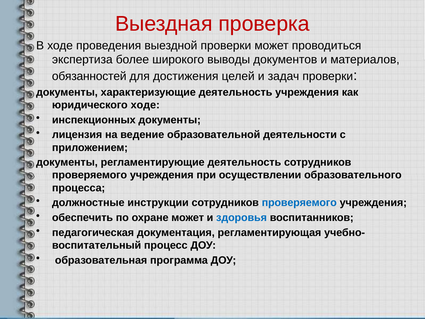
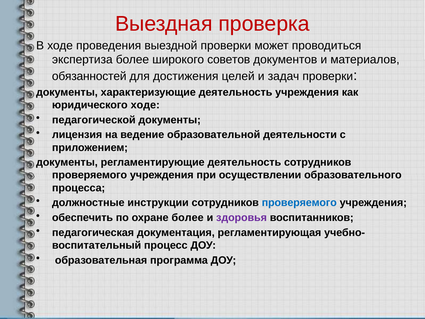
выводы: выводы -> советов (229, 60)
инспекционных: инспекционных -> педагогической (94, 120)
охране может: может -> более (188, 218)
здоровья colour: blue -> purple (242, 218)
